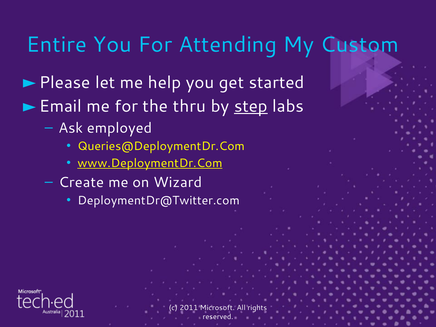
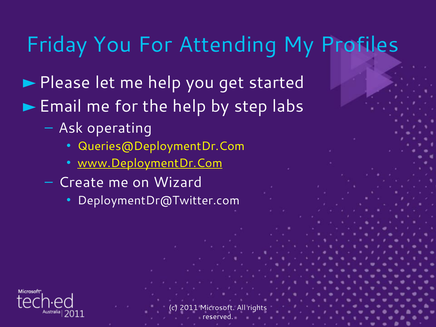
Entire: Entire -> Friday (57, 45)
Custom: Custom -> Profiles (360, 45)
the thru: thru -> help (189, 106)
step underline: present -> none (251, 106)
employed: employed -> operating (119, 128)
